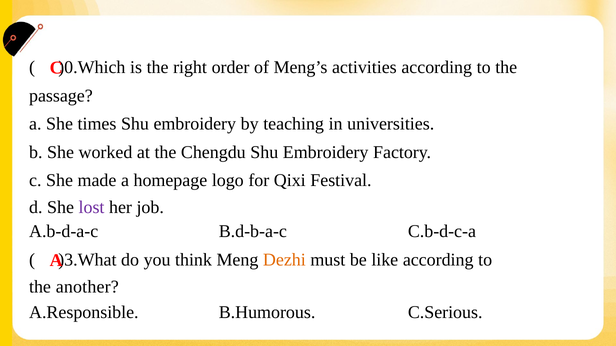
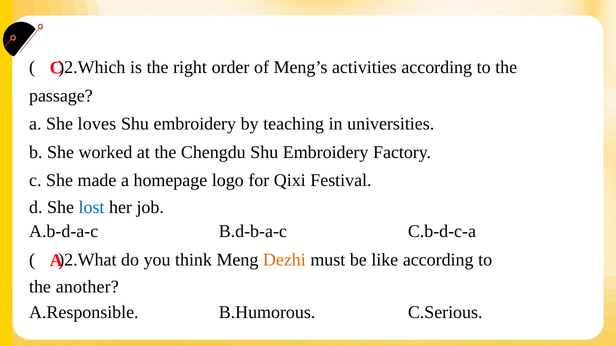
)0.Which: )0.Which -> )2.Which (92, 68)
times: times -> loves (97, 124)
lost colour: purple -> blue (92, 208)
)3.What: )3.What -> )2.What (87, 260)
